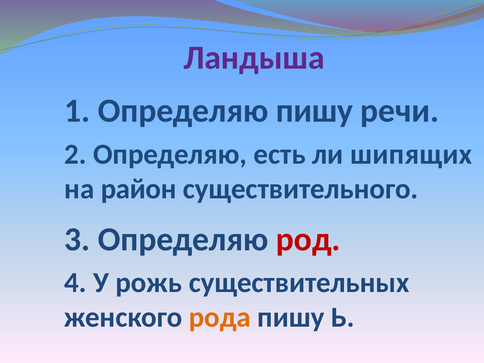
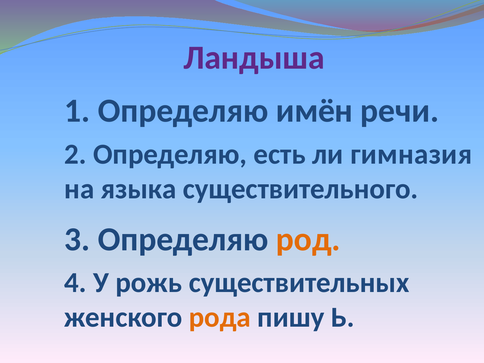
Определяю пишу: пишу -> имён (314, 111)
шипящих: шипящих -> гимназия (411, 154)
район: район -> языка (139, 189)
род colour: red -> orange (308, 239)
